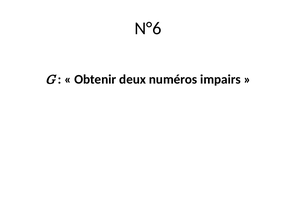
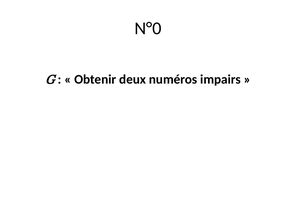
N°6: N°6 -> N°0 (148, 28)
